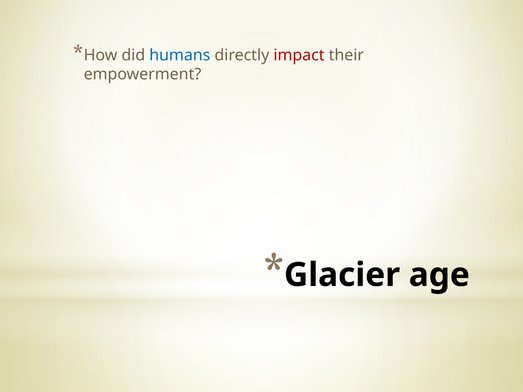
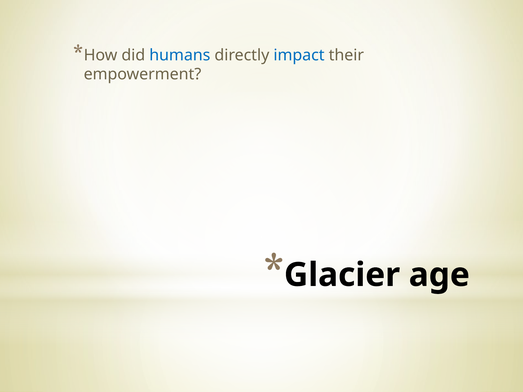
impact colour: red -> blue (299, 55)
